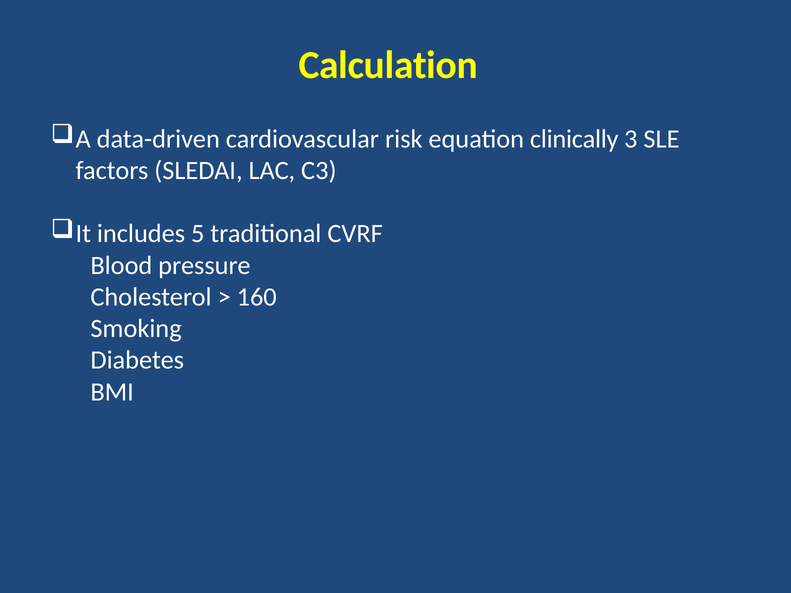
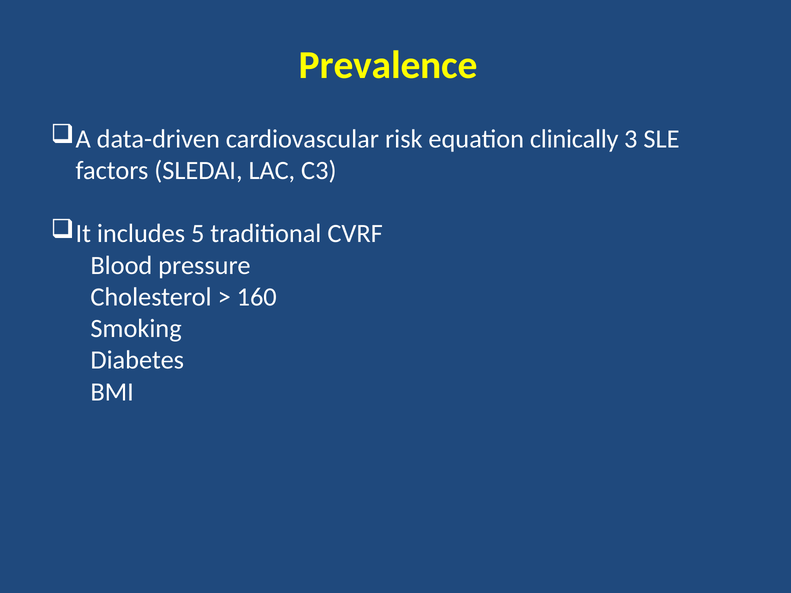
Calculation: Calculation -> Prevalence (388, 65)
